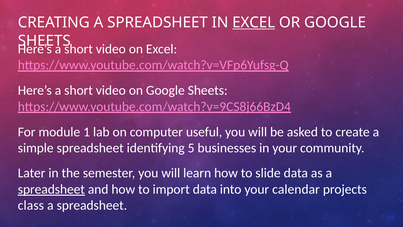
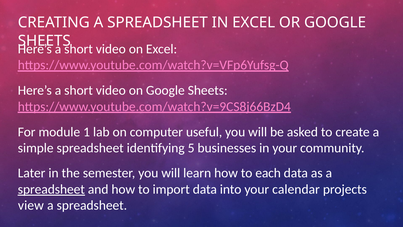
EXCEL underline: present -> none (254, 22)
slide: slide -> each (268, 173)
class: class -> view (31, 205)
